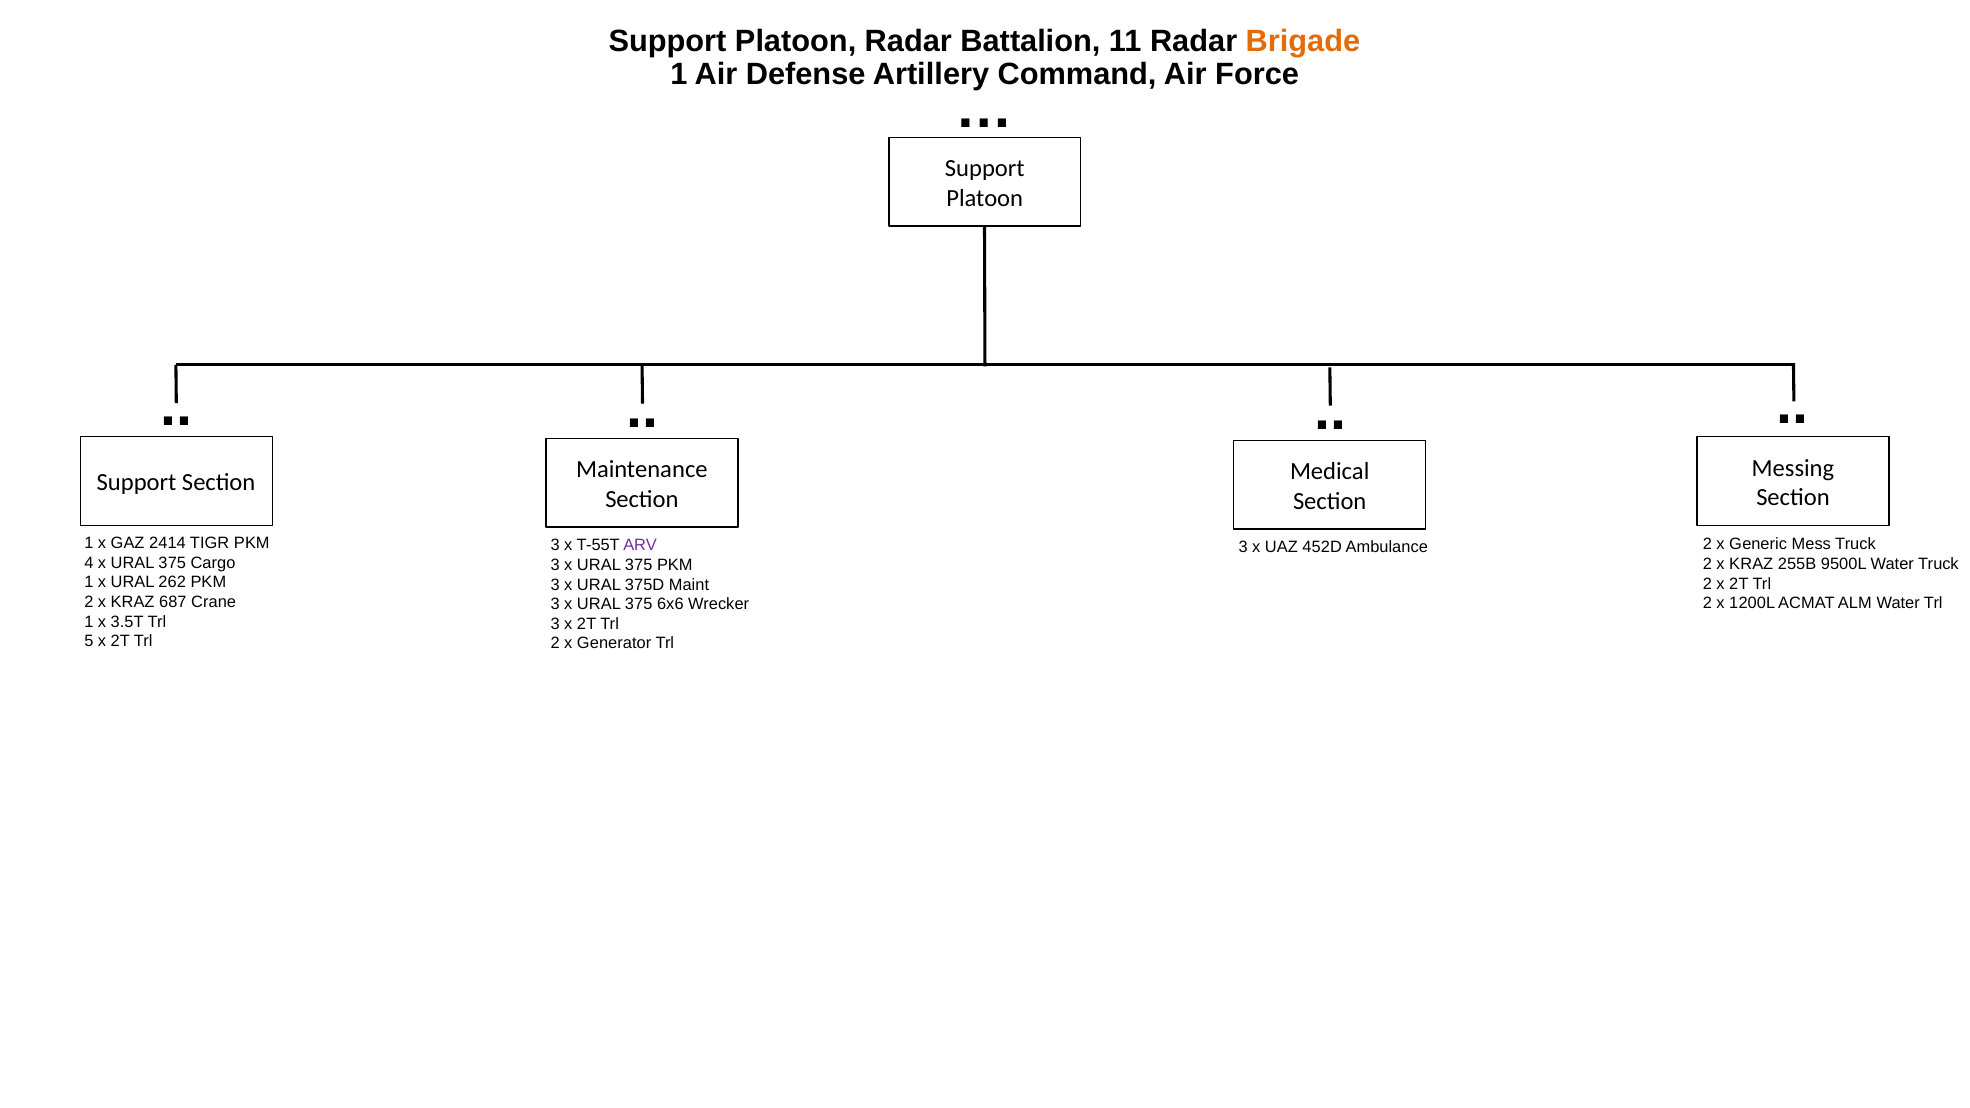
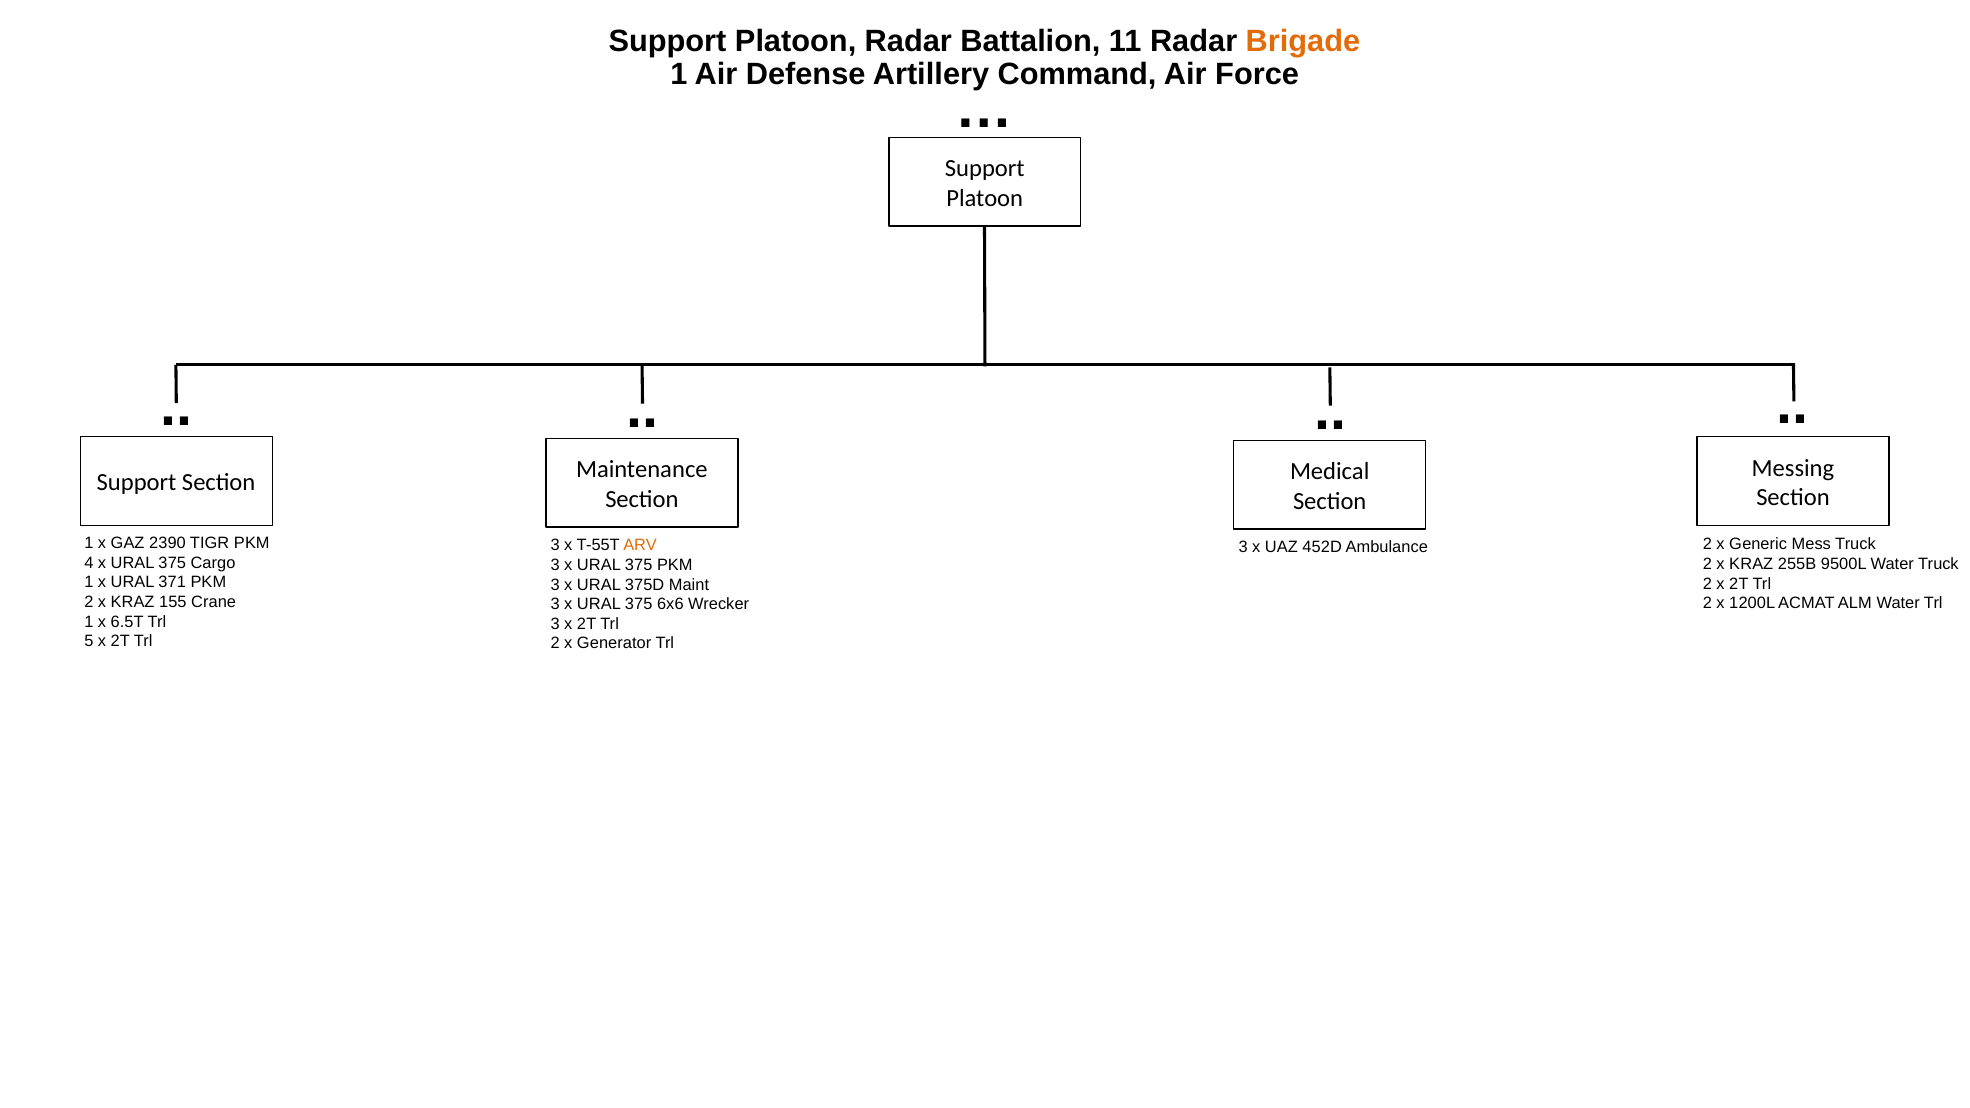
2414: 2414 -> 2390 (168, 543)
ARV colour: purple -> orange (640, 545)
262: 262 -> 371 (172, 582)
687: 687 -> 155 (173, 602)
3.5T: 3.5T -> 6.5T (127, 622)
